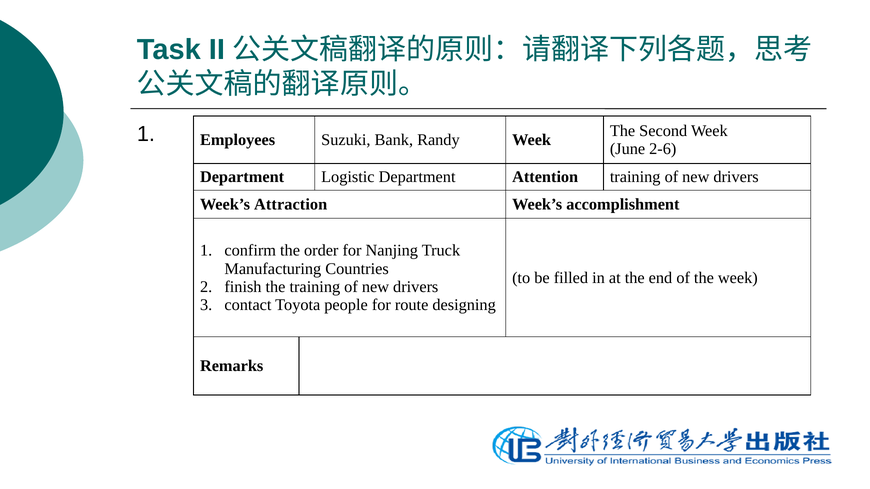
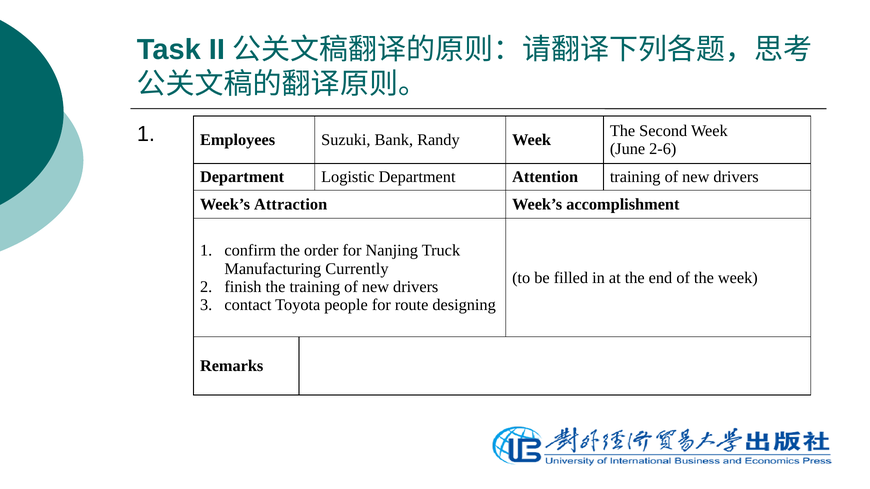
Countries: Countries -> Currently (357, 269)
